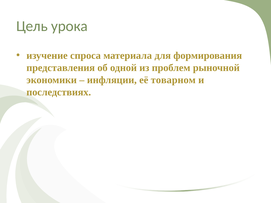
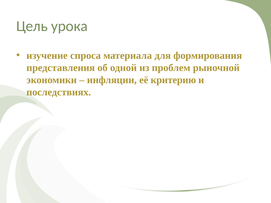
товарном: товарном -> критерию (173, 80)
